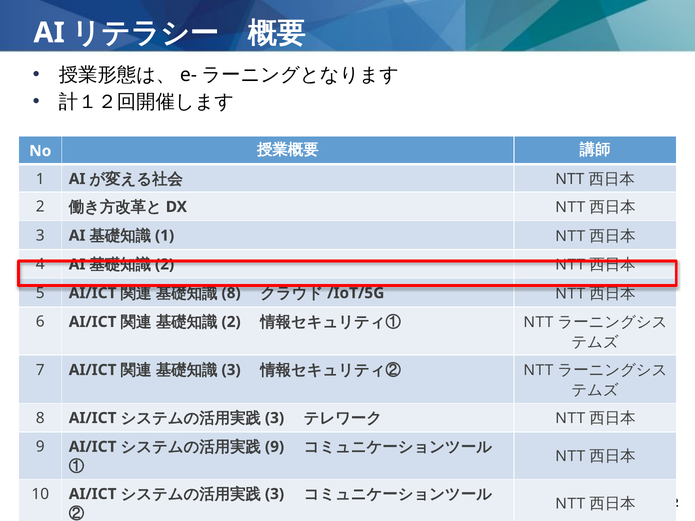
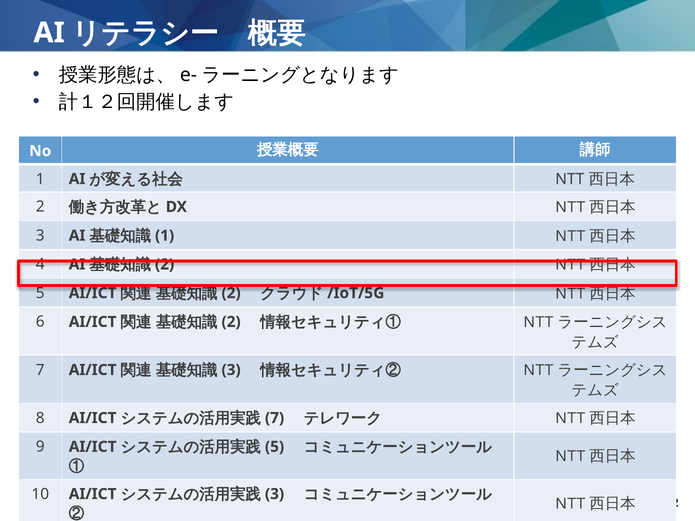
8: 8 -> 2 (231, 293)
3: 3 -> 7 (275, 418)
9: 9 -> 5 (275, 447)
